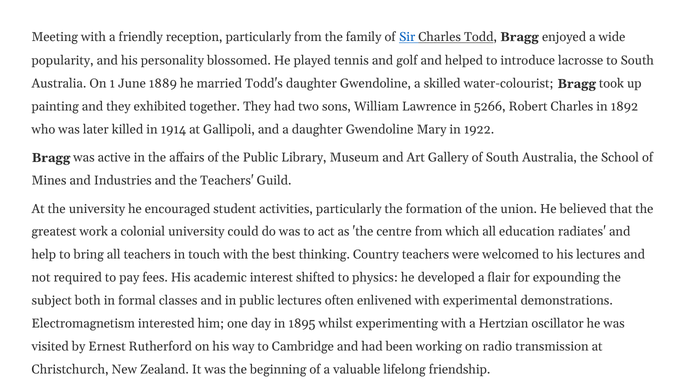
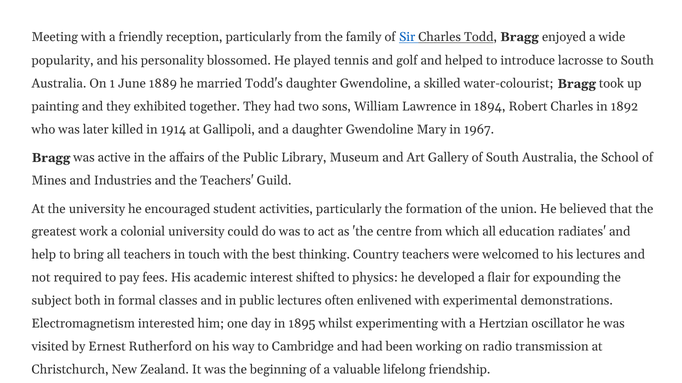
5266: 5266 -> 1894 (490, 107)
1922: 1922 -> 1967 (479, 130)
